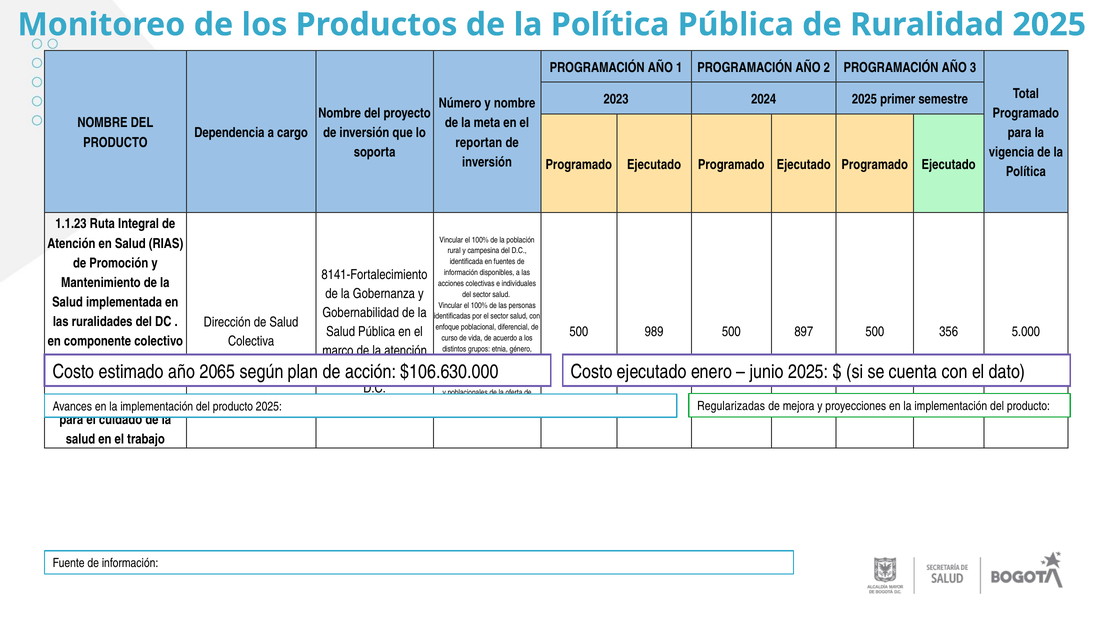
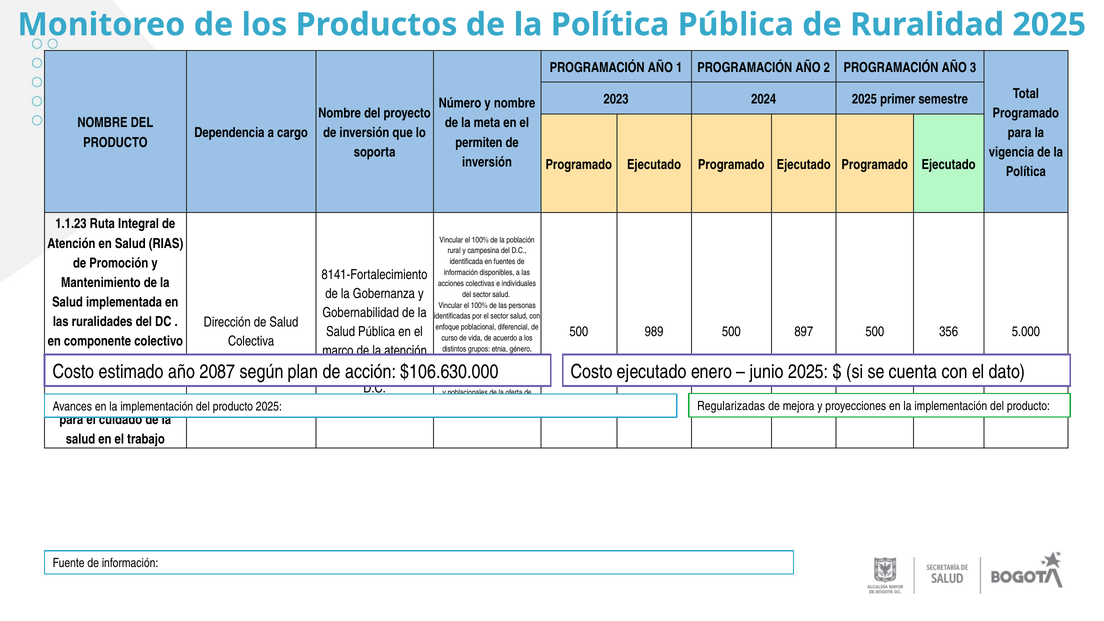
reportan: reportan -> permiten (479, 142)
2065: 2065 -> 2087 (217, 372)
